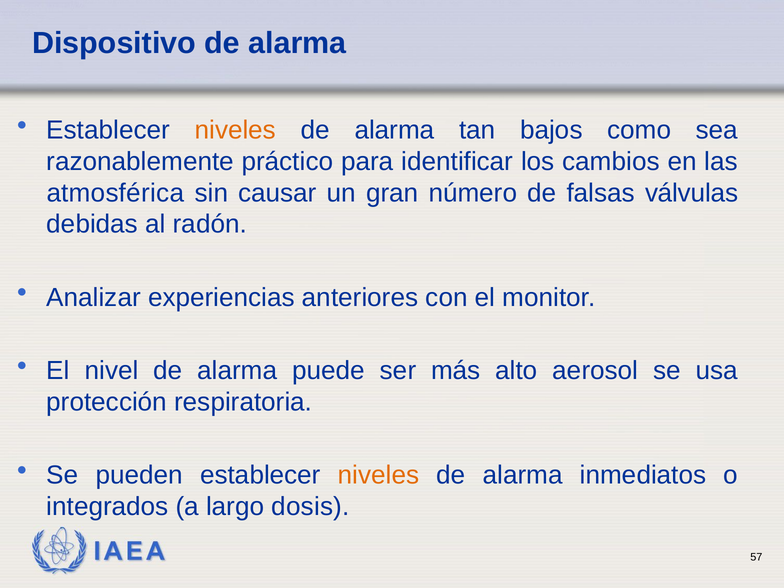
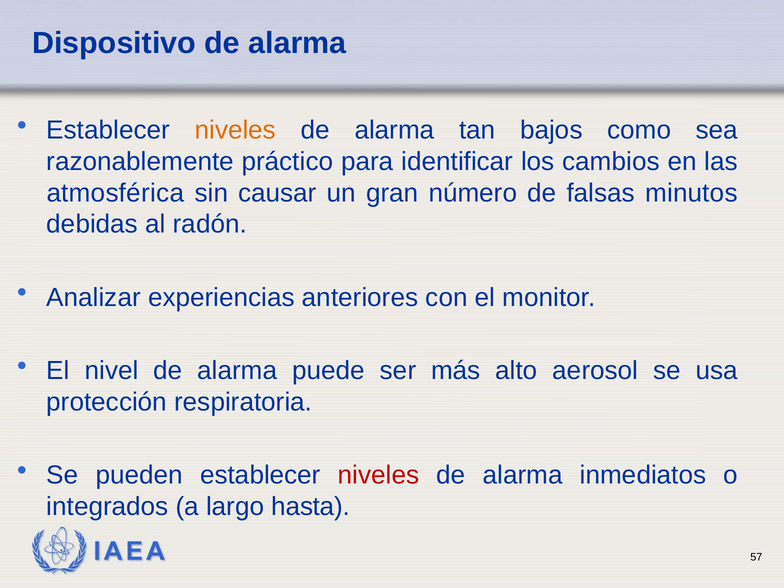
válvulas: válvulas -> minutos (691, 193)
niveles colour: orange -> red (379, 475)
dosis: dosis -> hasta (311, 506)
